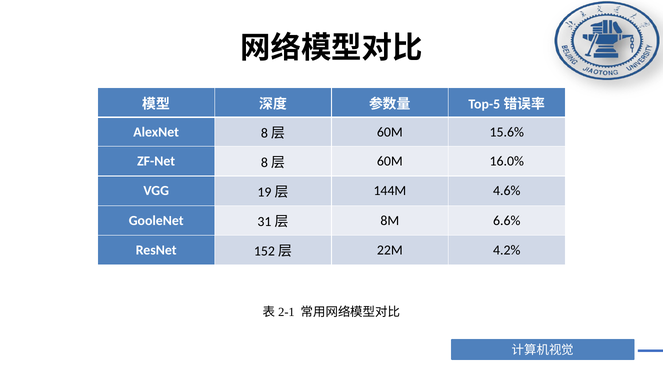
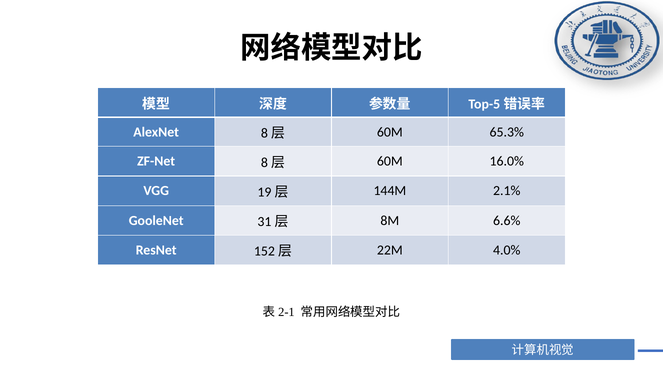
15.6%: 15.6% -> 65.3% (507, 132)
4.6%: 4.6% -> 2.1% (507, 191)
4.2%: 4.2% -> 4.0% (507, 250)
